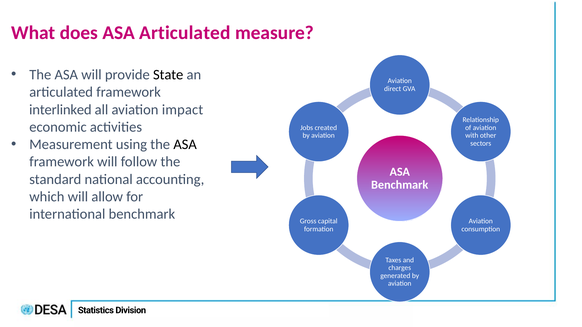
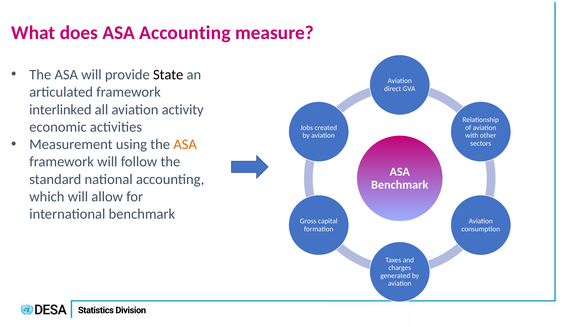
ASA Articulated: Articulated -> Accounting (185, 33)
impact: impact -> activity (183, 110)
ASA colour: black -> orange (185, 145)
